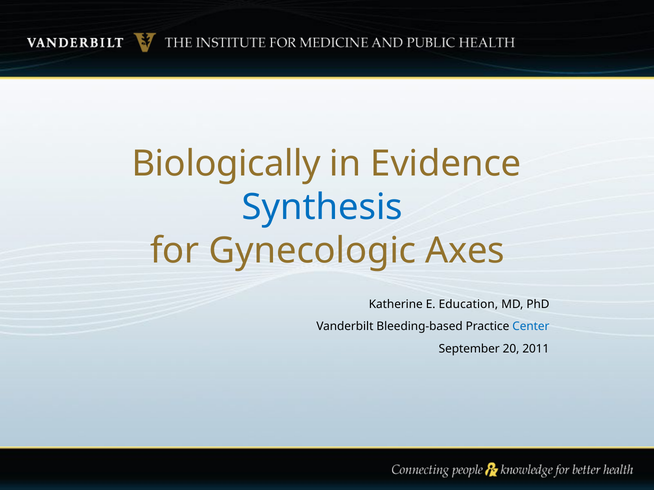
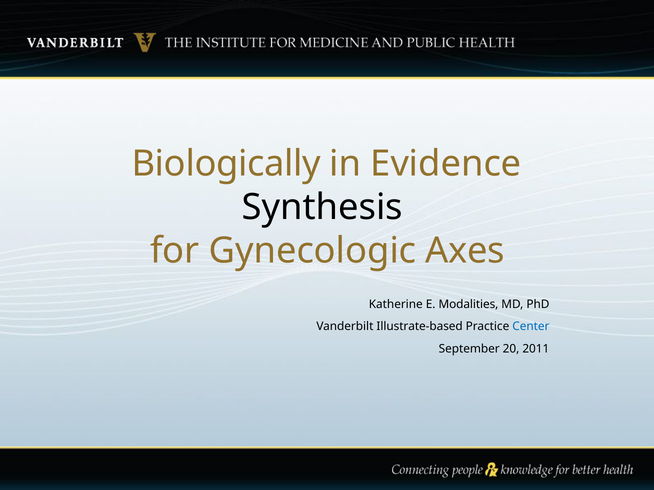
Synthesis colour: blue -> black (322, 207)
Education: Education -> Modalities (468, 305)
Bleeding-based: Bleeding-based -> Illustrate-based (420, 327)
